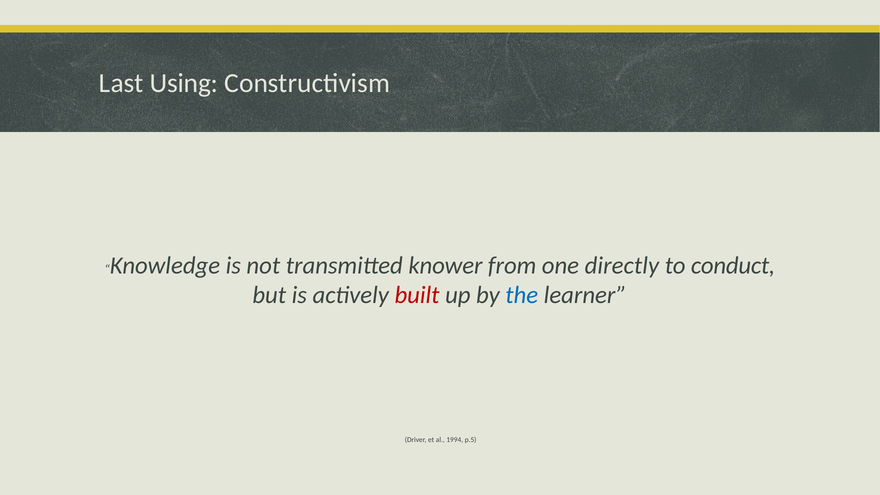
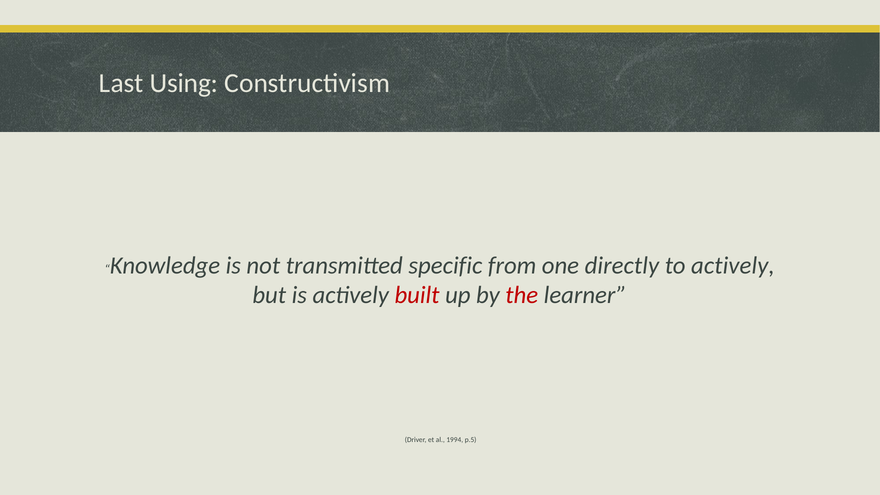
knower: knower -> specific (445, 265)
to conduct: conduct -> actively (733, 265)
the colour: blue -> red (522, 295)
